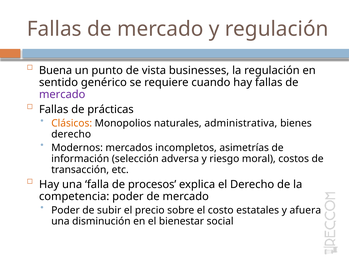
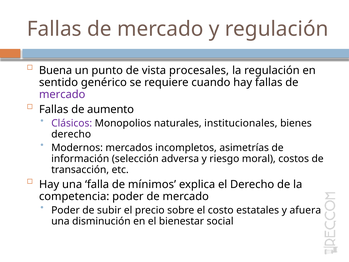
businesses: businesses -> procesales (199, 70)
prácticas: prácticas -> aumento (111, 109)
Clásicos colour: orange -> purple (72, 123)
administrativa: administrativa -> institucionales (241, 123)
procesos: procesos -> mínimos (152, 184)
